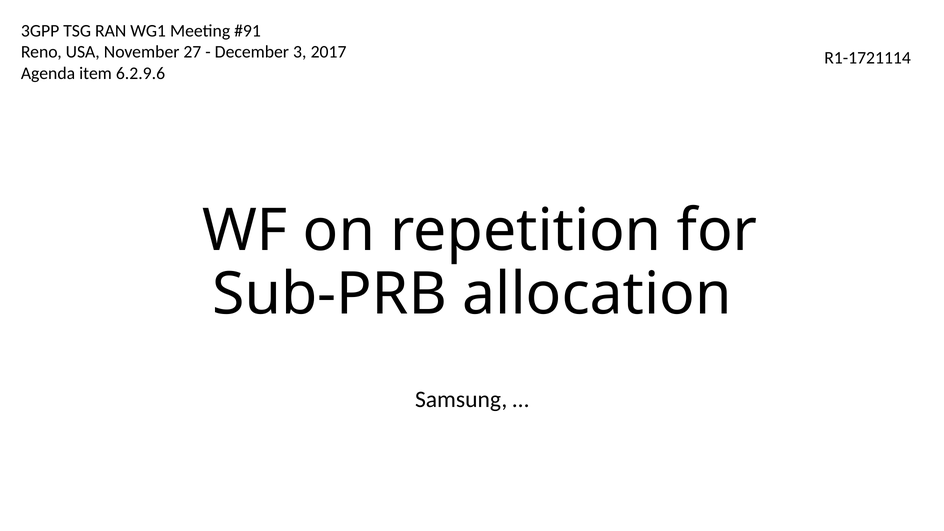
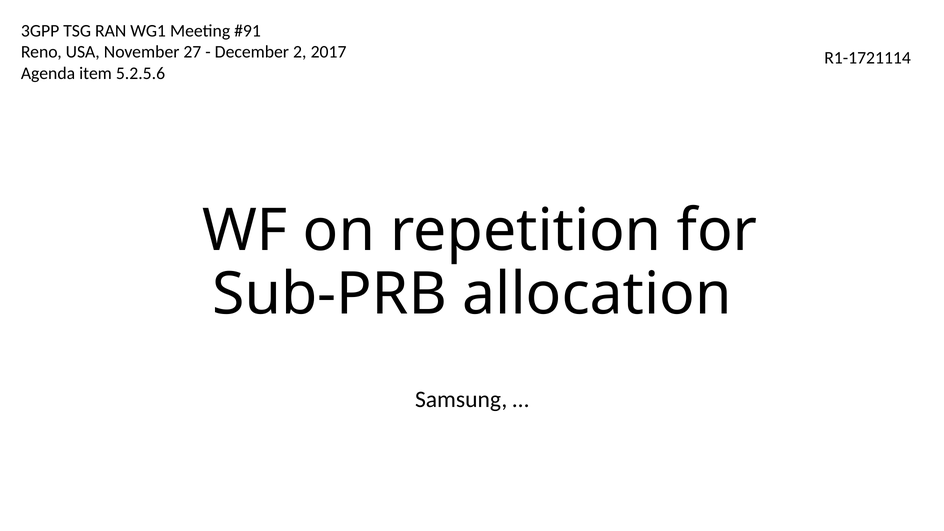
3: 3 -> 2 (300, 52)
6.2.9.6: 6.2.9.6 -> 5.2.5.6 (141, 73)
